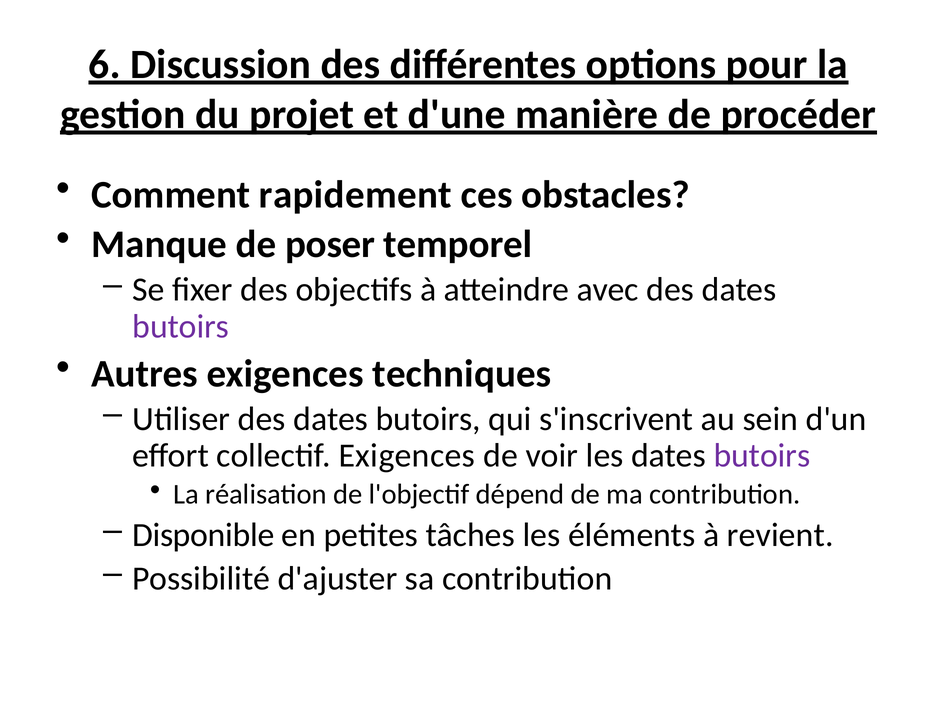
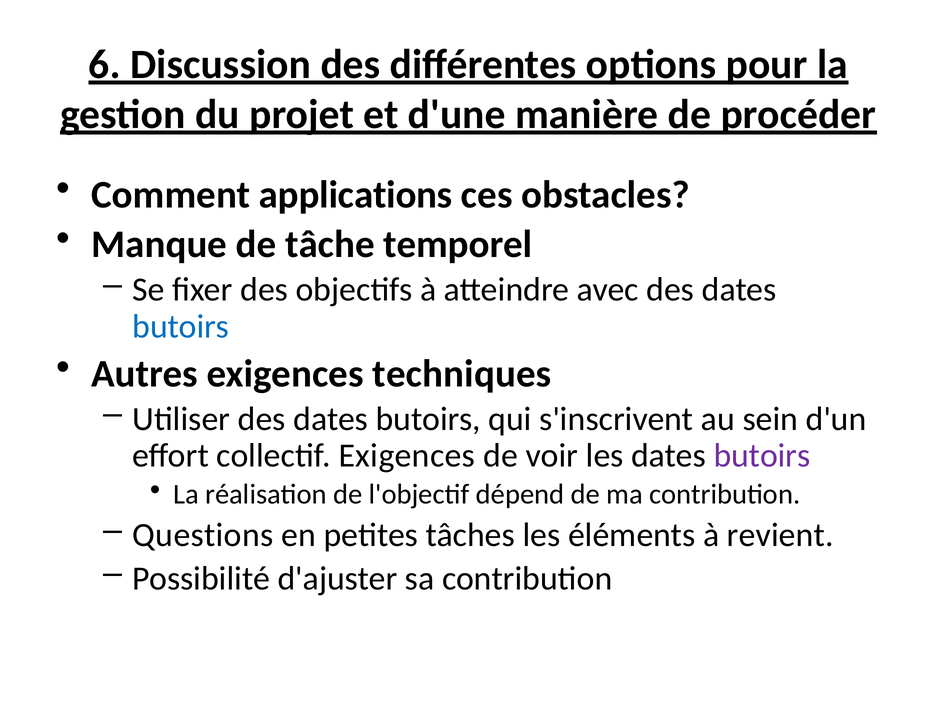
rapidement: rapidement -> applications (356, 195)
poser: poser -> tâche (330, 244)
butoirs colour: purple -> blue (181, 326)
Disponible: Disponible -> Questions (203, 535)
